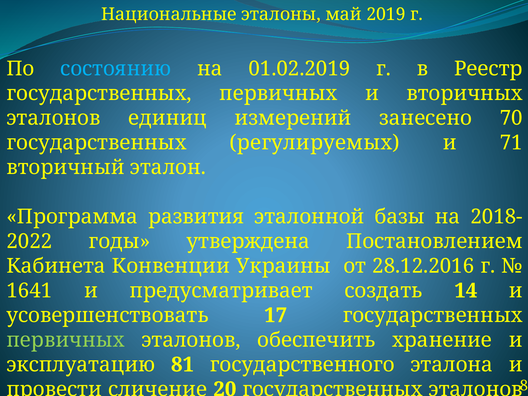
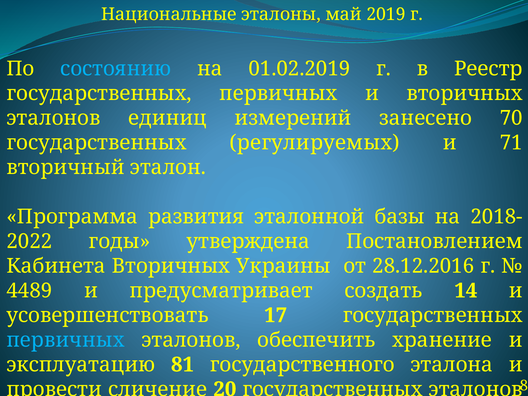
Кабинета Конвенции: Конвенции -> Вторичных (171, 266)
1641: 1641 -> 4489 (29, 291)
первичных colour: light green -> light blue (66, 340)
